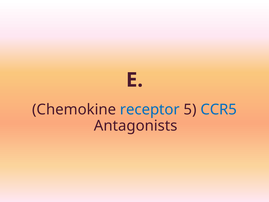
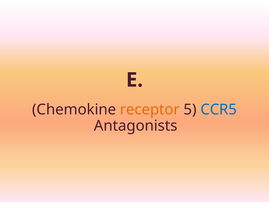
receptor colour: blue -> orange (150, 109)
